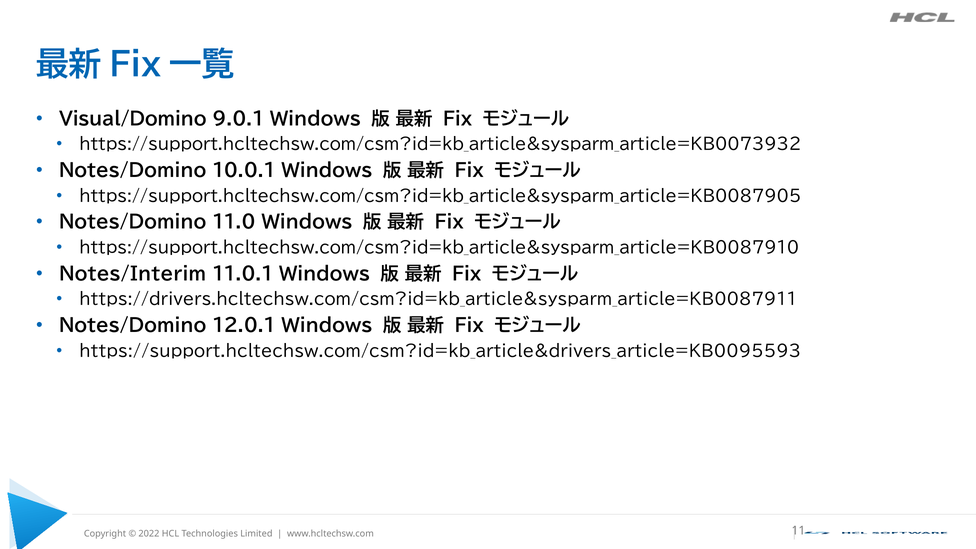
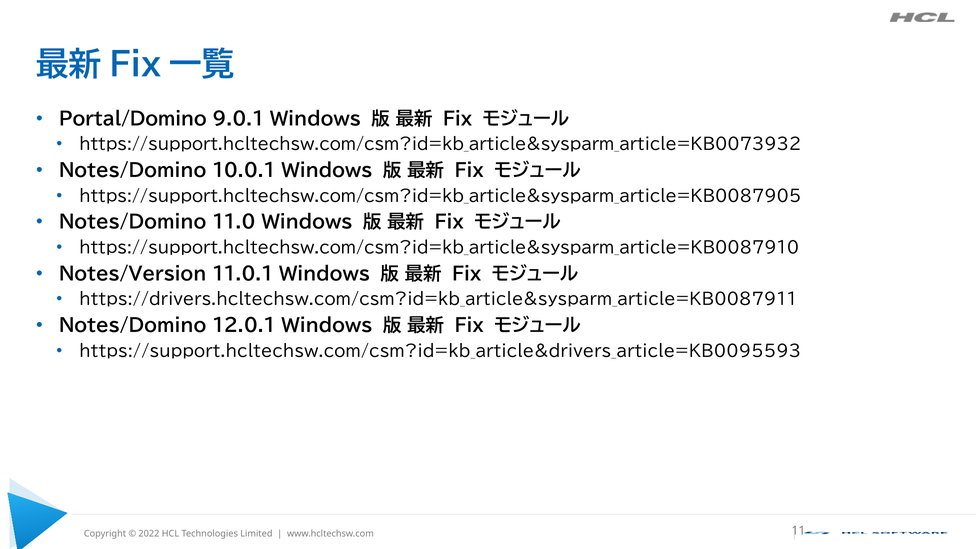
Visual/Domino: Visual/Domino -> Portal/Domino (133, 119)
Notes/Interim: Notes/Interim -> Notes/Version (133, 274)
